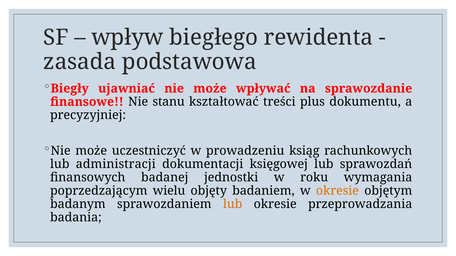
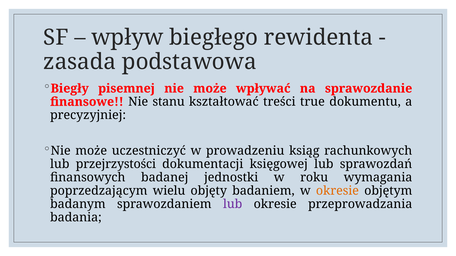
ujawniać: ujawniać -> pisemnej (127, 89)
plus: plus -> true (312, 102)
administracji: administracji -> przejrzystości (116, 164)
lub colour: orange -> purple (233, 204)
